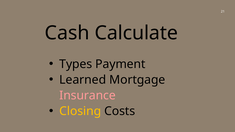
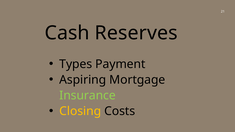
Calculate: Calculate -> Reserves (136, 33)
Learned: Learned -> Aspiring (83, 80)
Insurance colour: pink -> light green (88, 96)
